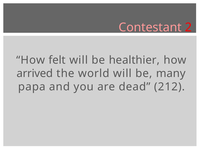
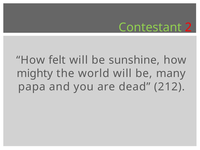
Contestant colour: pink -> light green (150, 27)
healthier: healthier -> sunshine (134, 60)
arrived: arrived -> mighty (35, 73)
